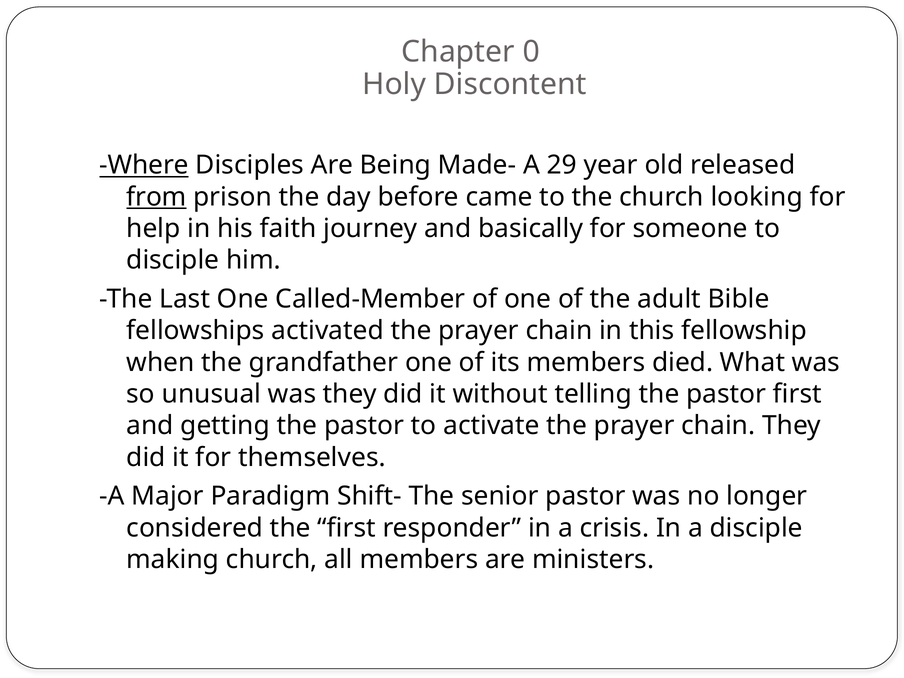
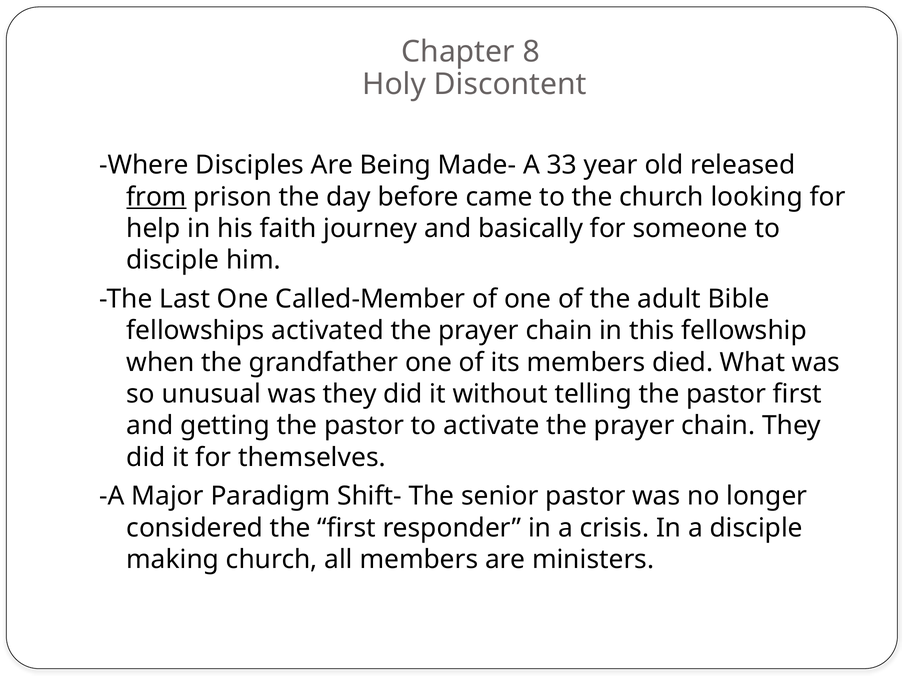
0: 0 -> 8 (531, 52)
Where underline: present -> none (144, 165)
29: 29 -> 33 (562, 165)
